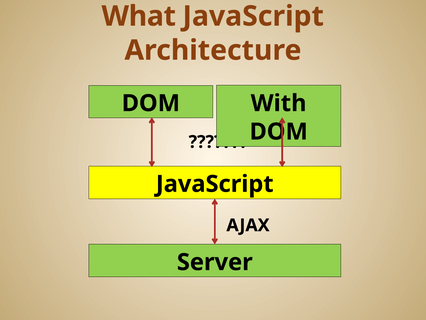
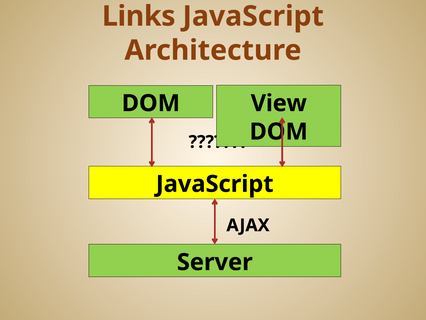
What: What -> Links (139, 16)
With: With -> View (279, 103)
